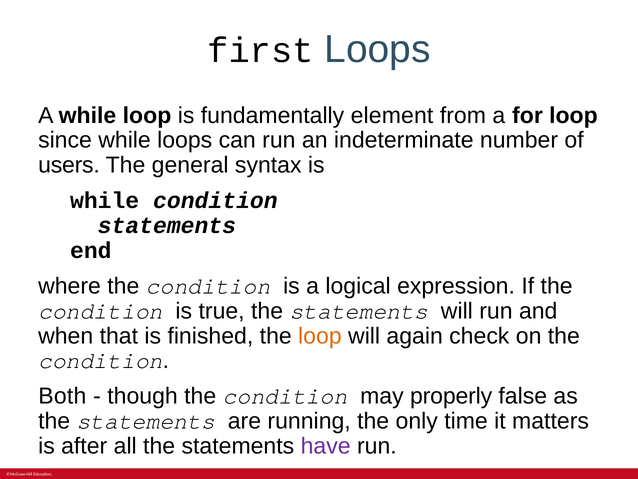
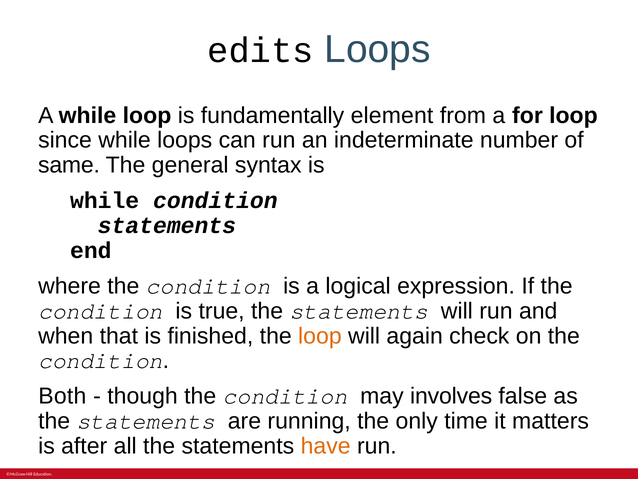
first: first -> edits (260, 51)
users: users -> same (69, 165)
properly: properly -> involves (451, 396)
have colour: purple -> orange (326, 446)
